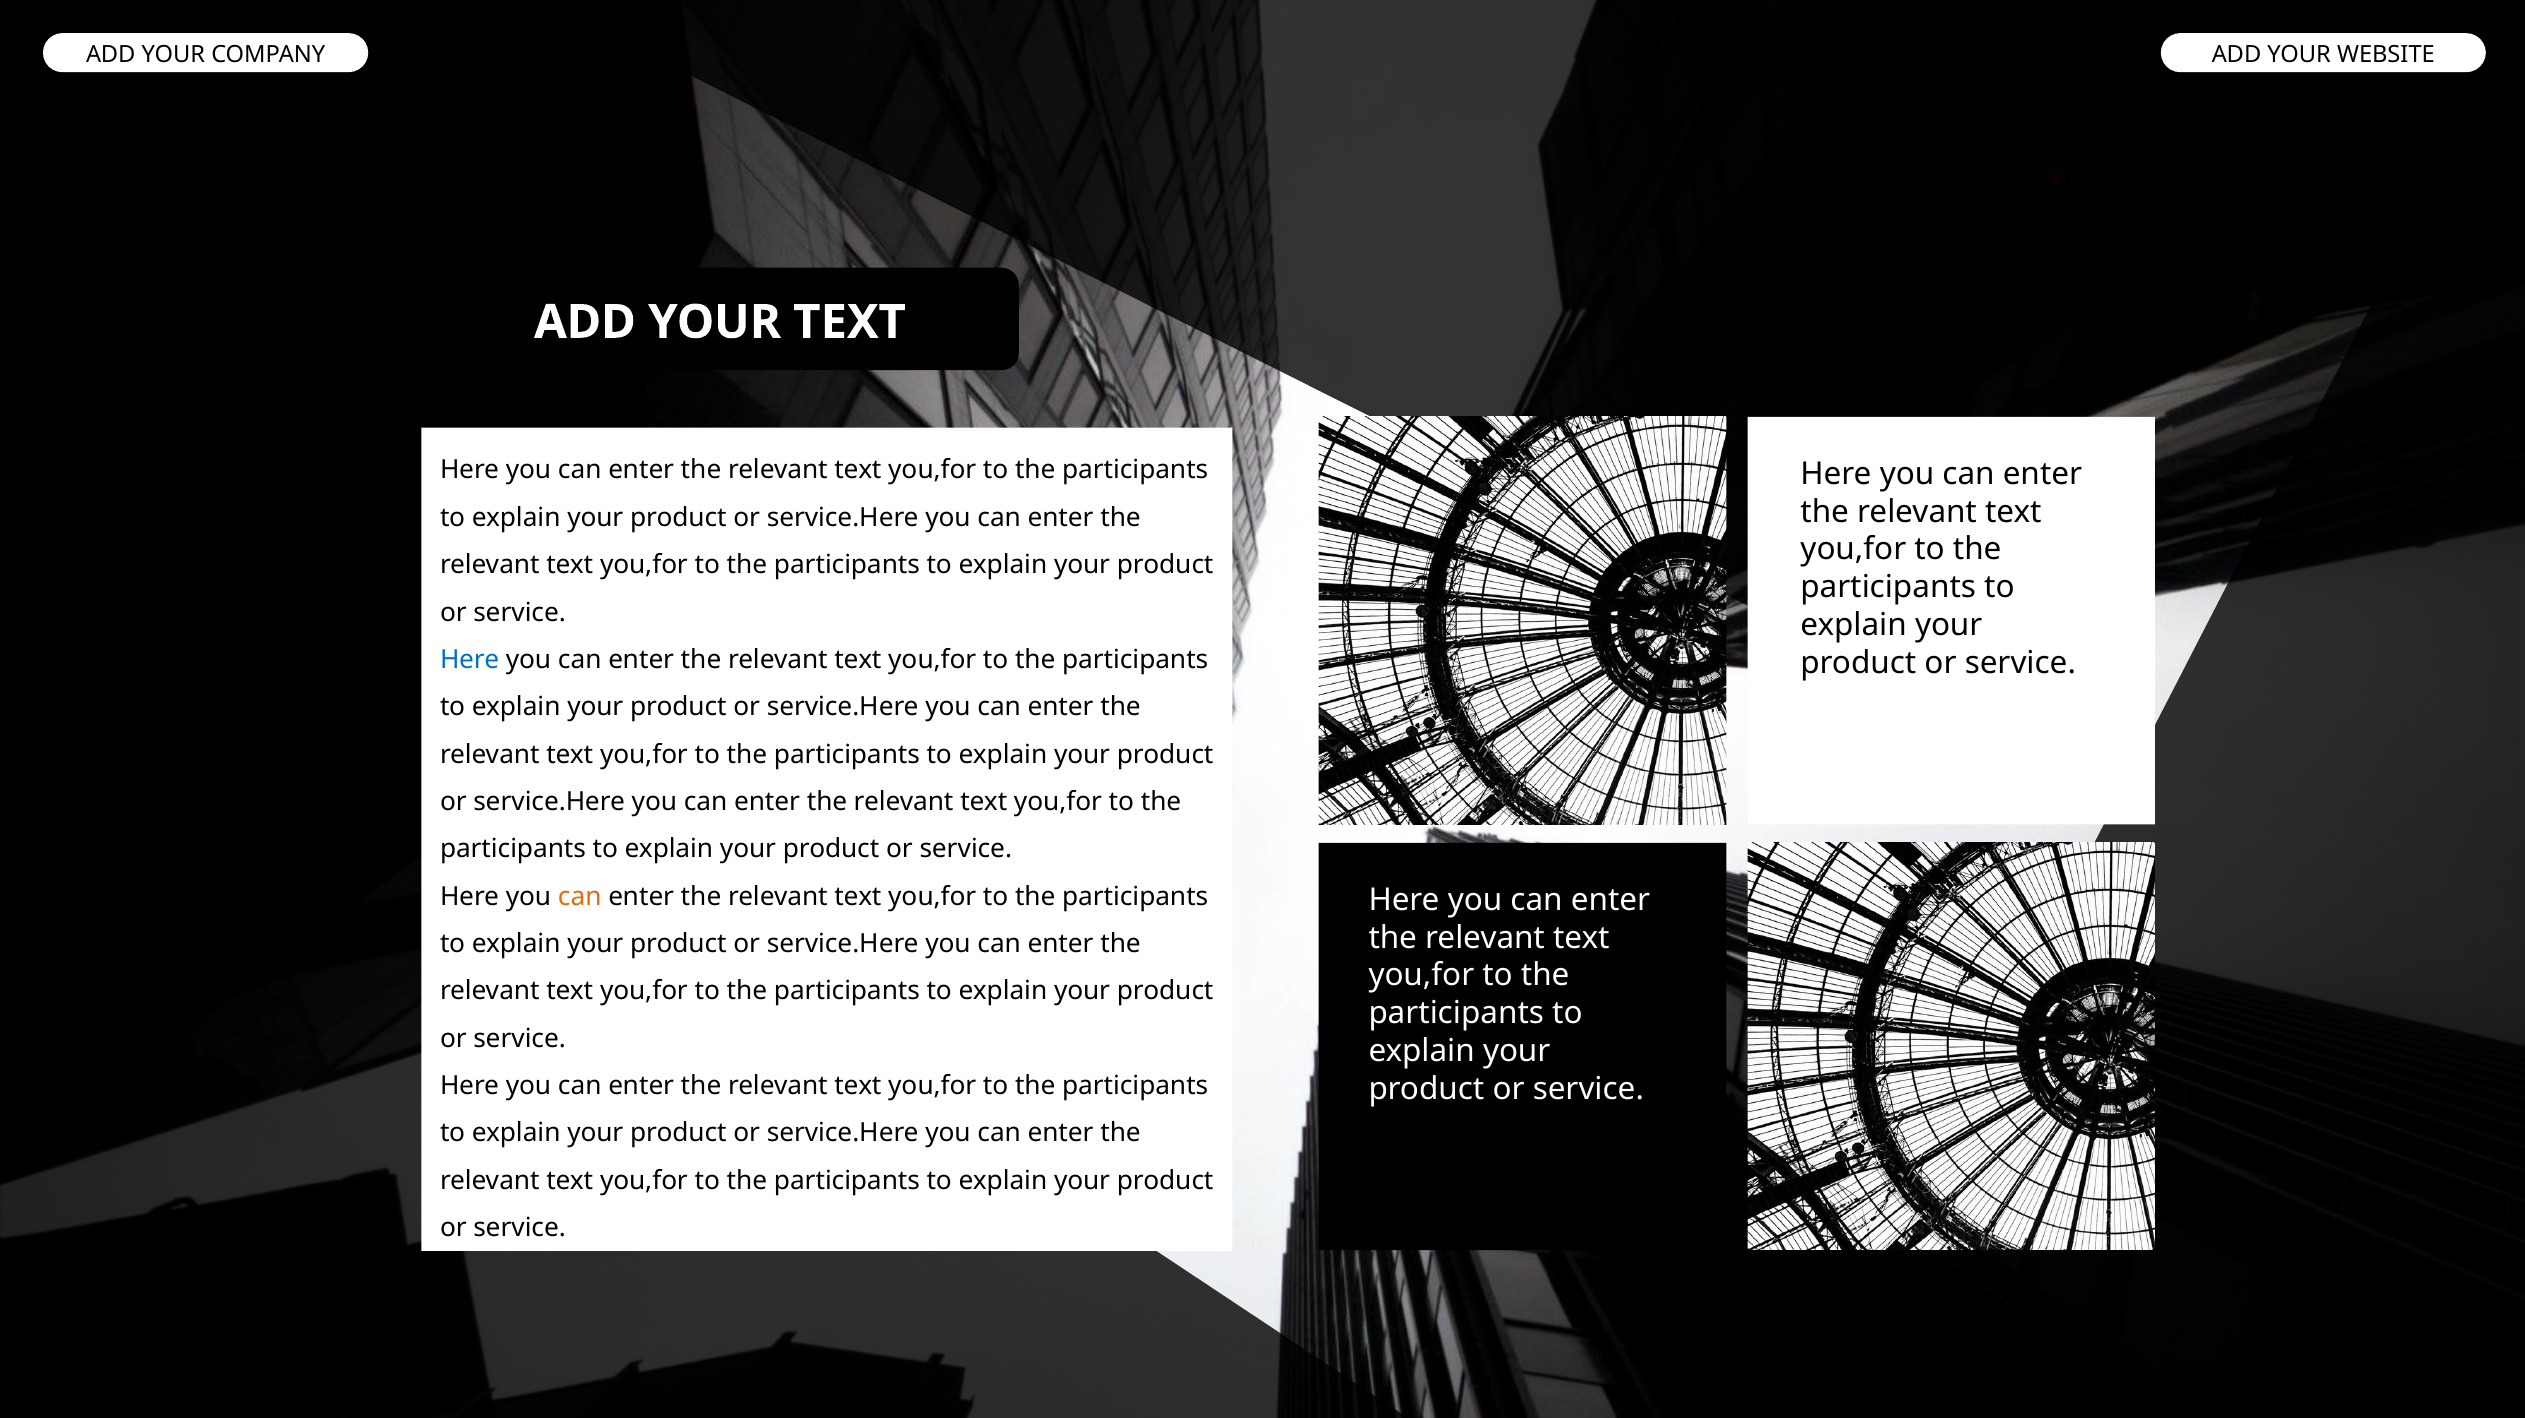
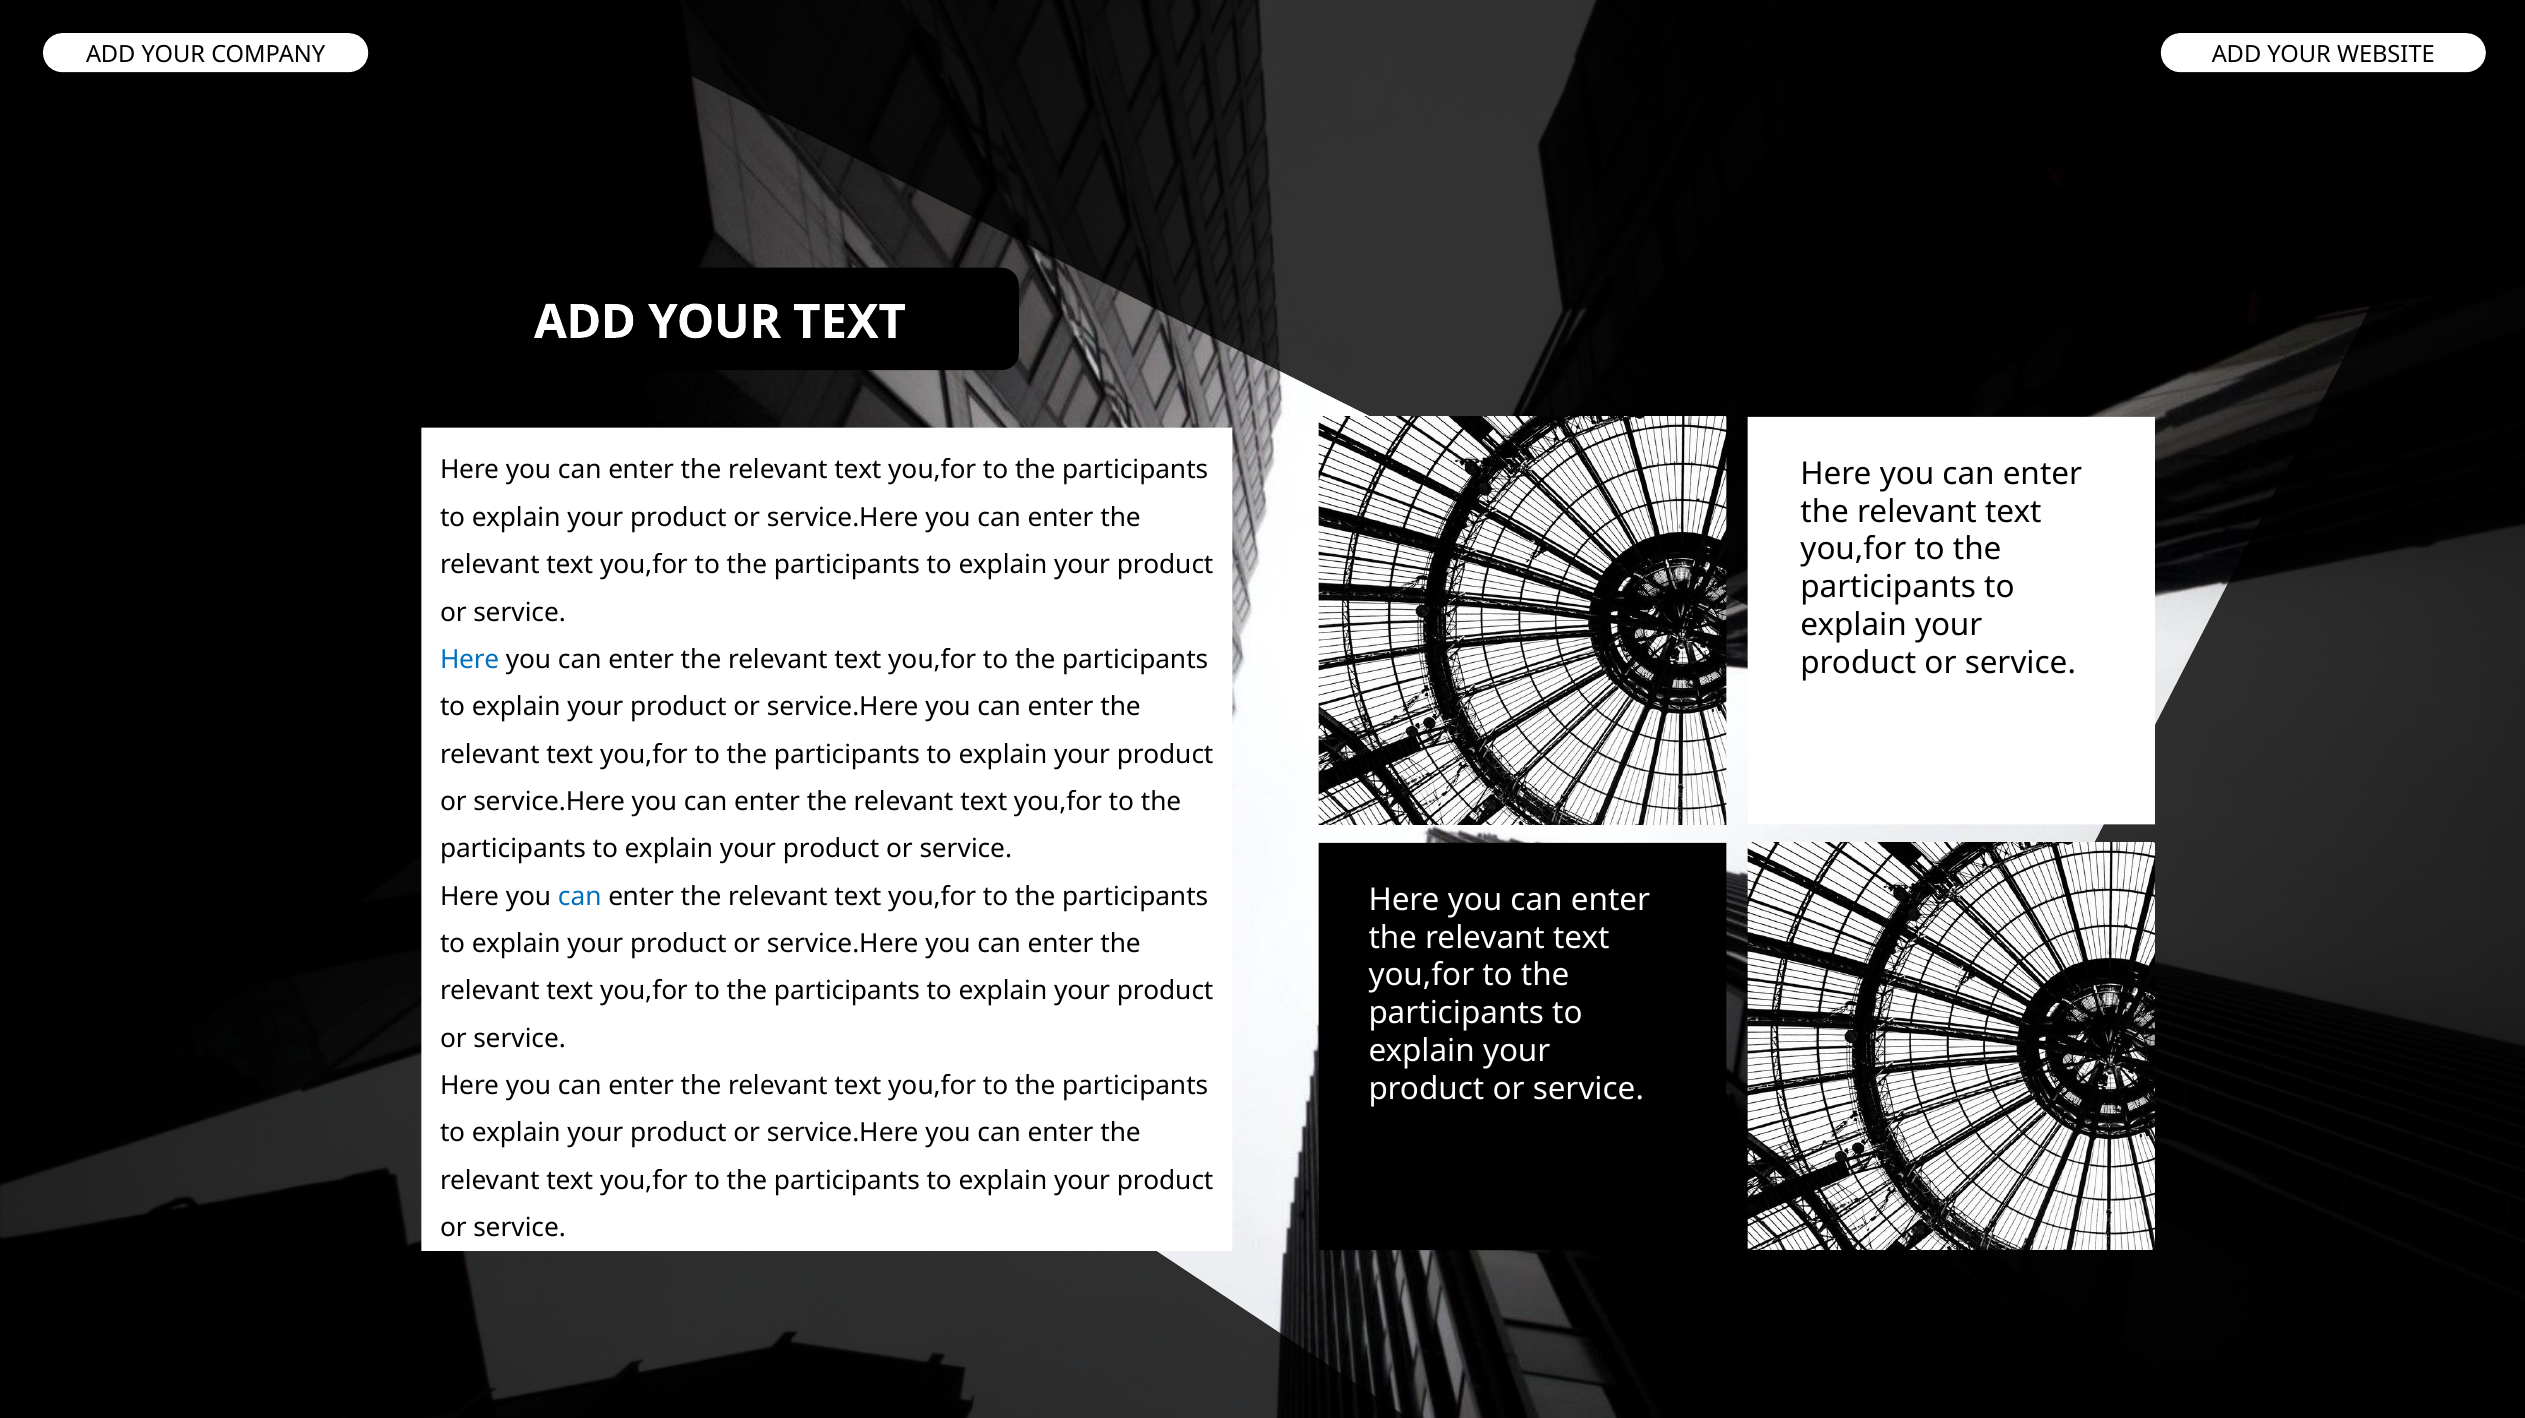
can colour: orange -> blue (580, 896)
